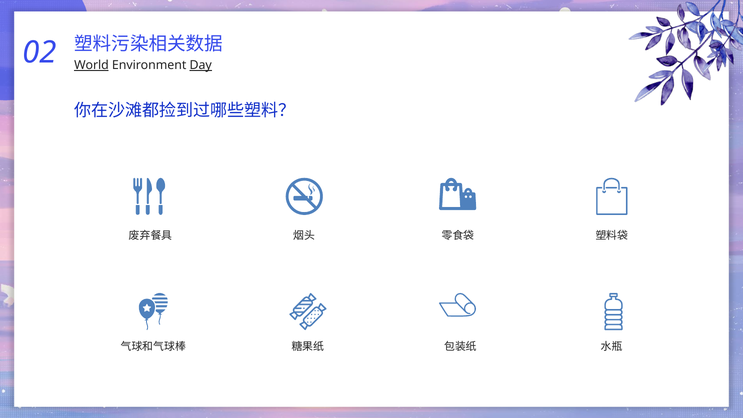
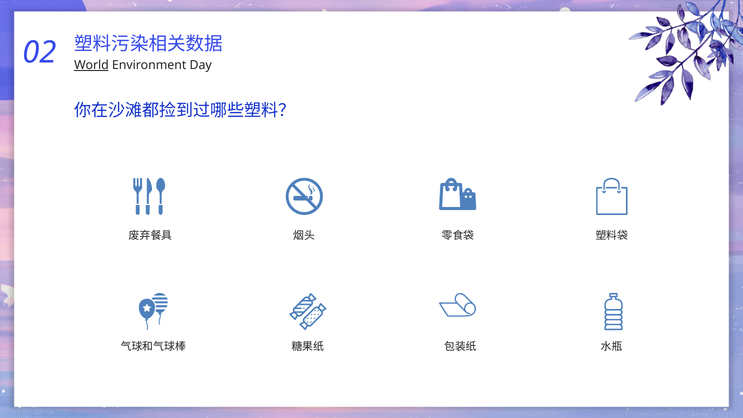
Day underline: present -> none (201, 65)
